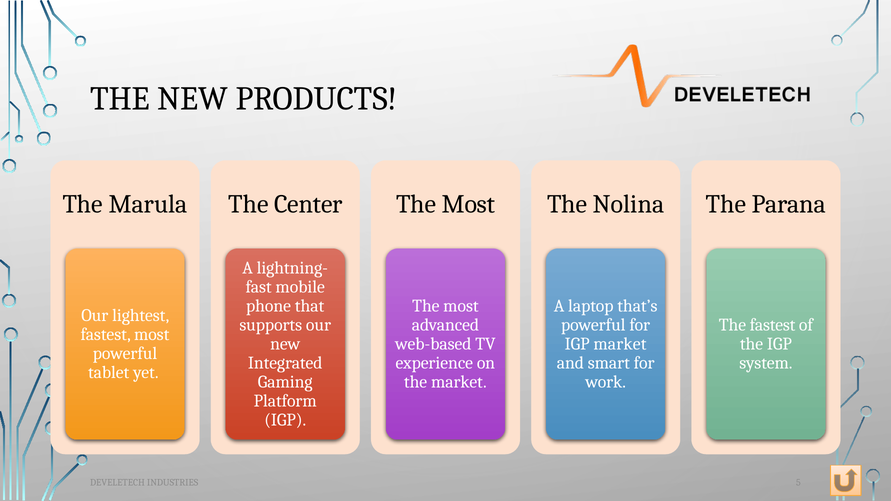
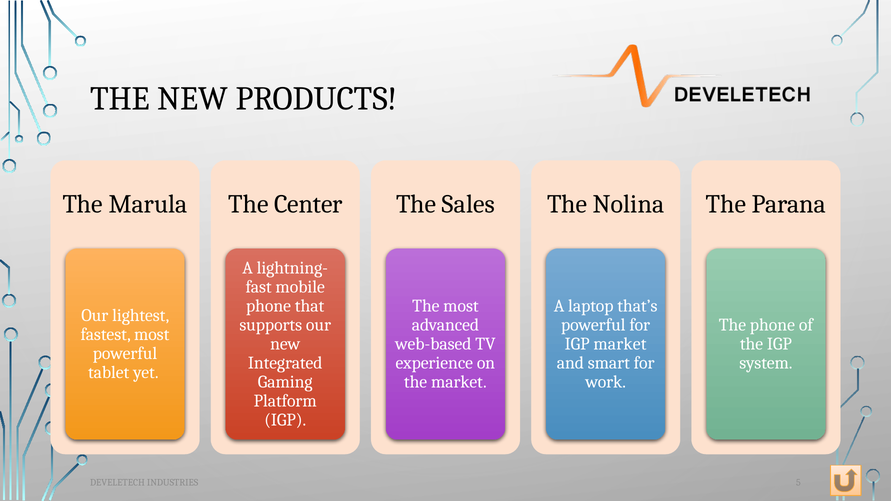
Most: Most -> Sales (468, 204)
The fastest: fastest -> phone (772, 325)
